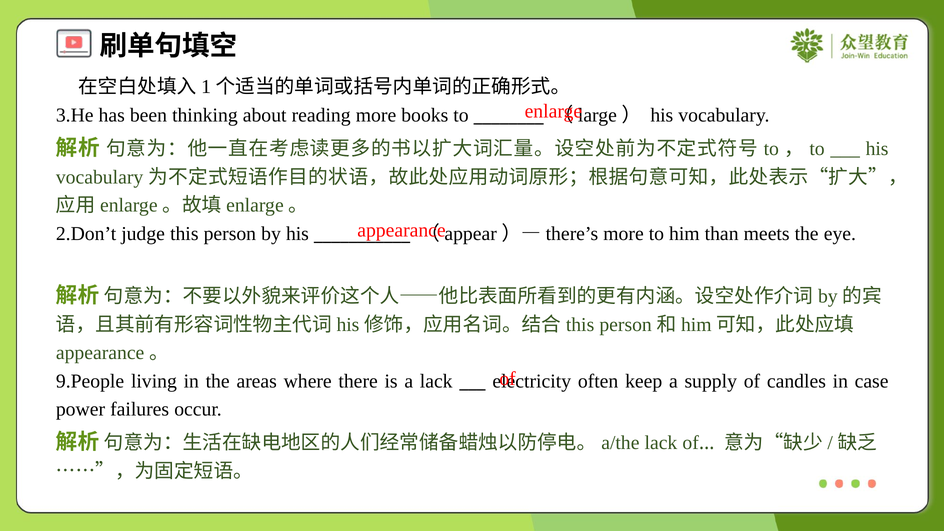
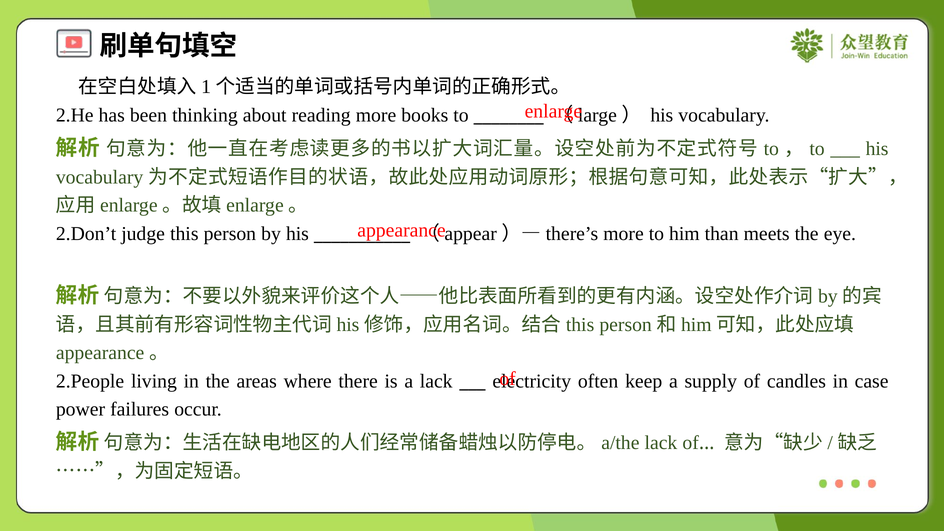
3.He: 3.He -> 2.He (75, 115)
9.People: 9.People -> 2.People (90, 381)
